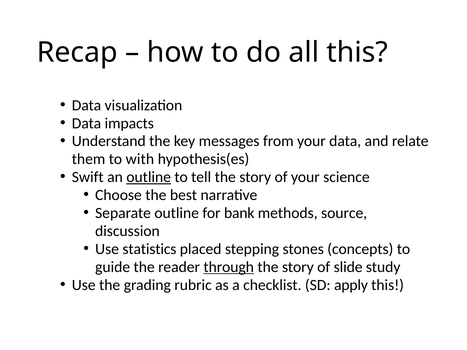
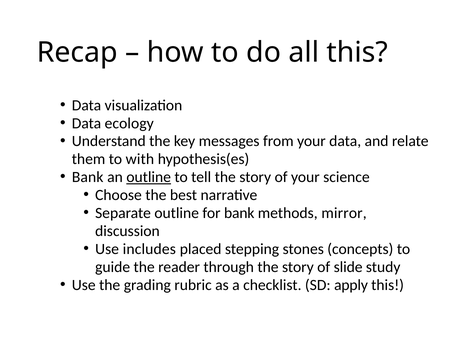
impacts: impacts -> ecology (129, 123)
Swift: Swift -> Bank (88, 177)
source: source -> mirror (344, 213)
statistics: statistics -> includes (149, 249)
through underline: present -> none (229, 267)
